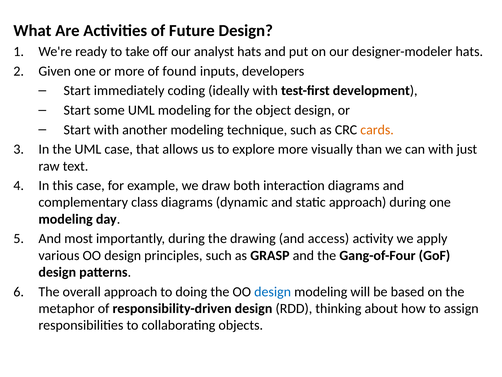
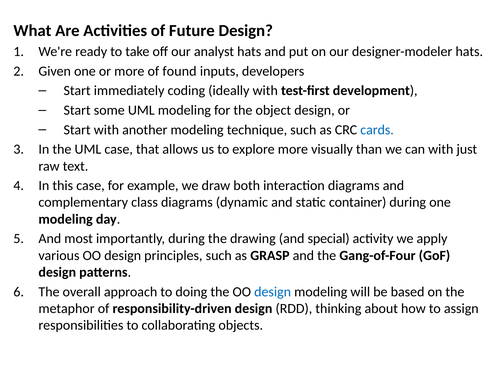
cards colour: orange -> blue (377, 130)
static approach: approach -> container (358, 202)
access: access -> special (329, 238)
